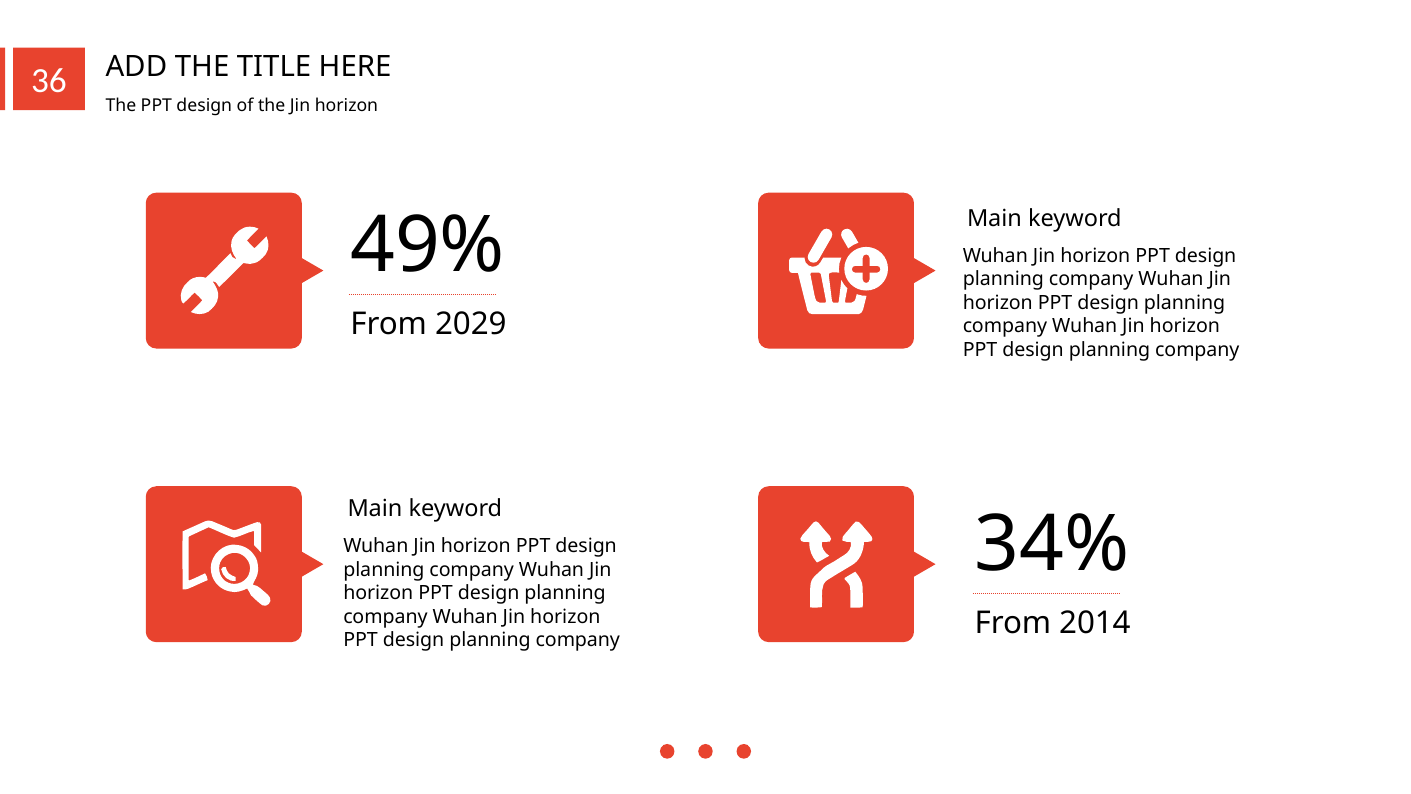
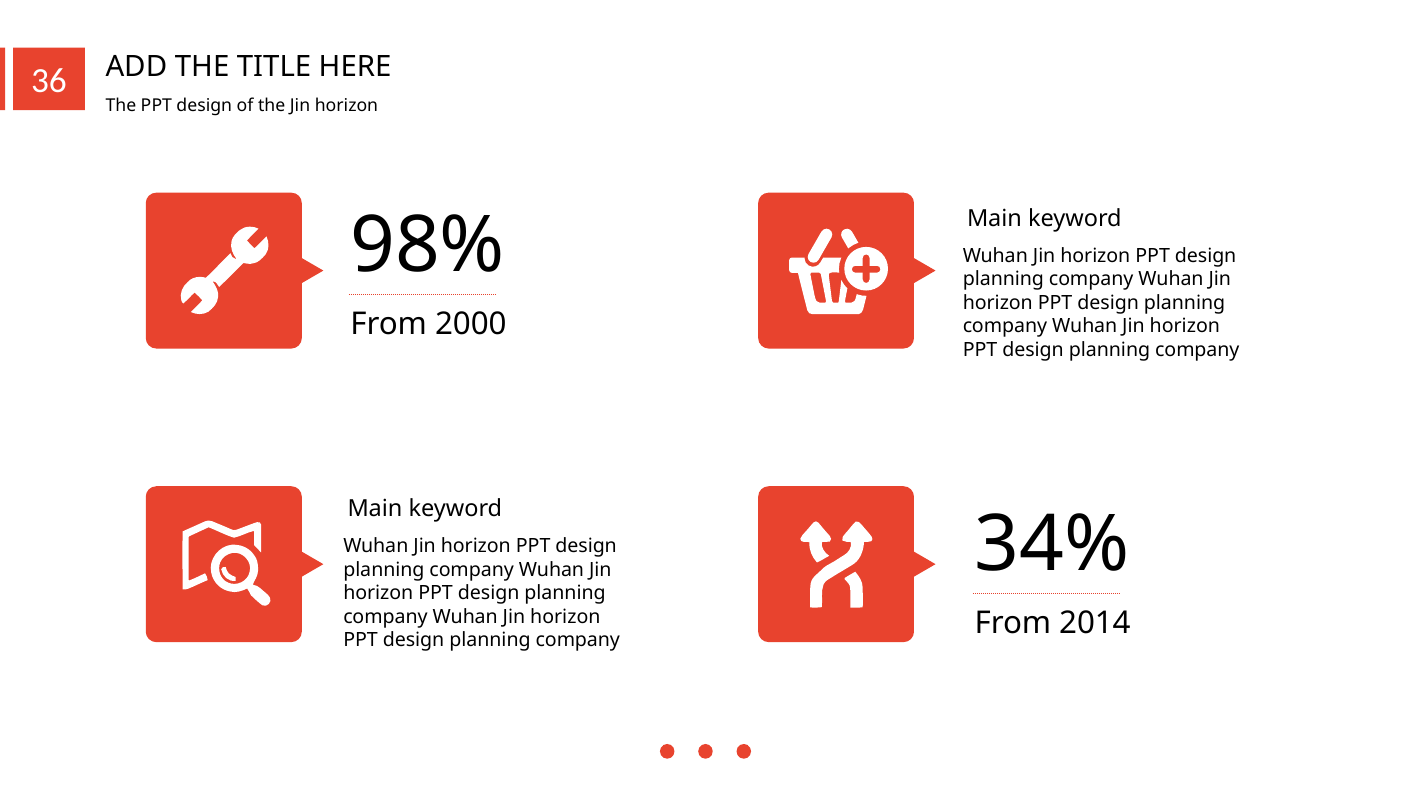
49%: 49% -> 98% (428, 245)
2029: 2029 -> 2000 (471, 324)
